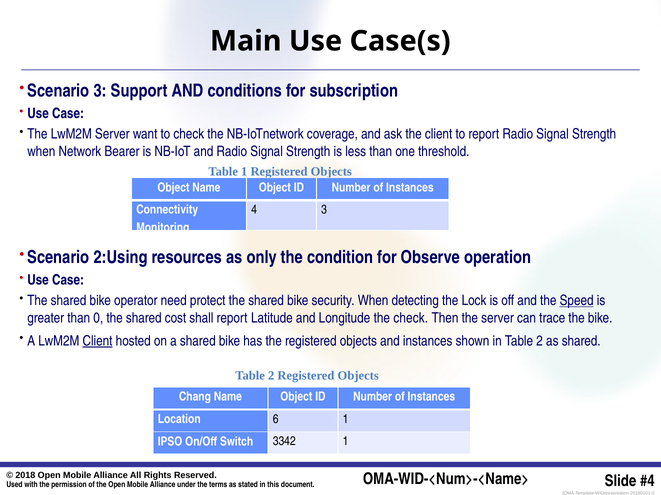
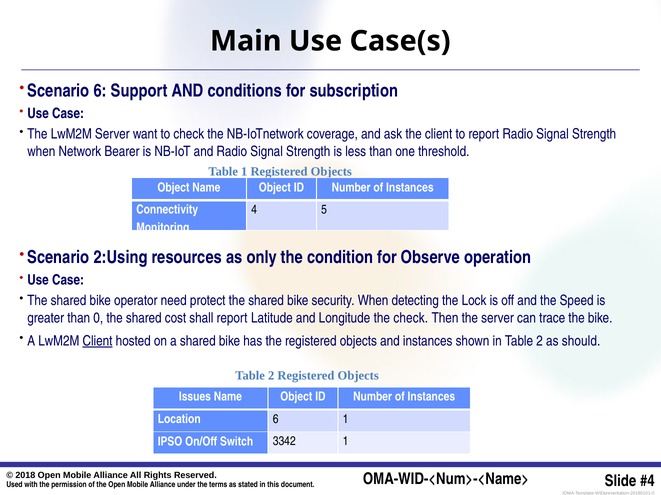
Scenario 3: 3 -> 6 (100, 91)
4 3: 3 -> 5 (324, 210)
Speed underline: present -> none (577, 301)
as shared: shared -> should (581, 341)
Chang: Chang -> Issues (195, 398)
